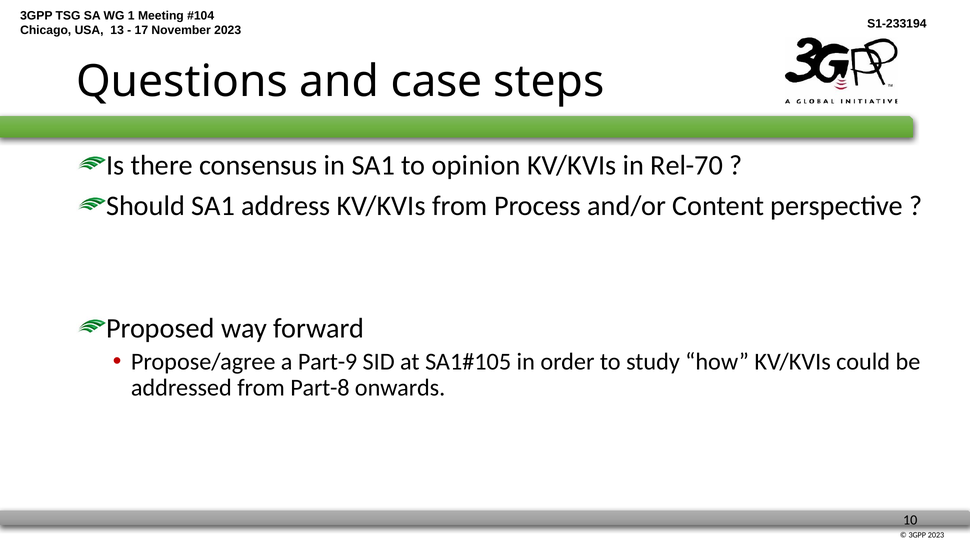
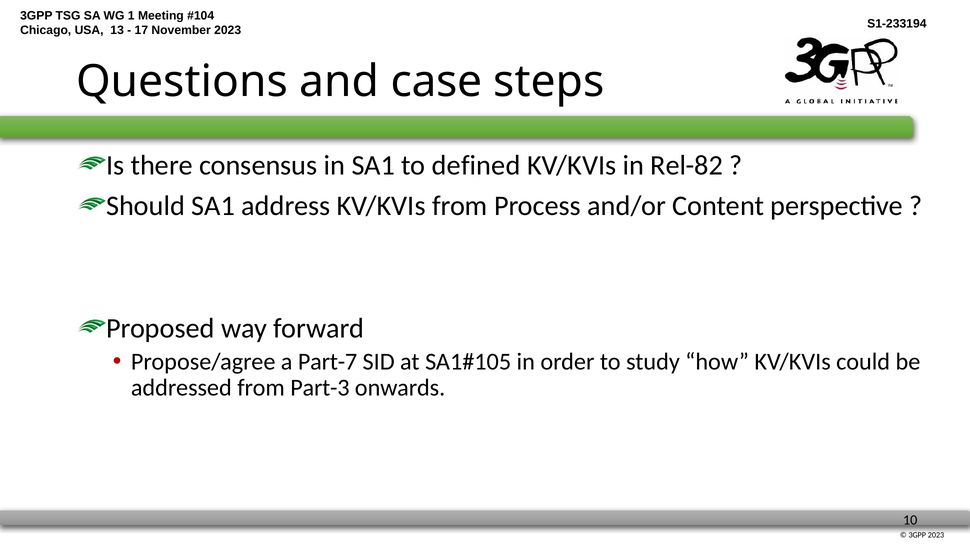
opinion: opinion -> defined (476, 165)
Rel-70: Rel-70 -> Rel-82 (687, 165)
Part-9: Part-9 -> Part-7 (328, 361)
Part-8: Part-8 -> Part-3 (320, 388)
